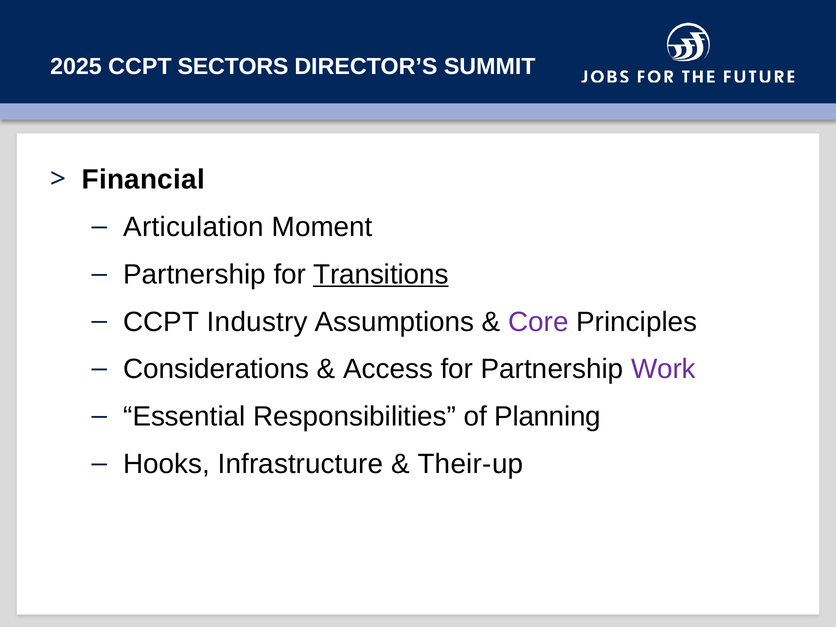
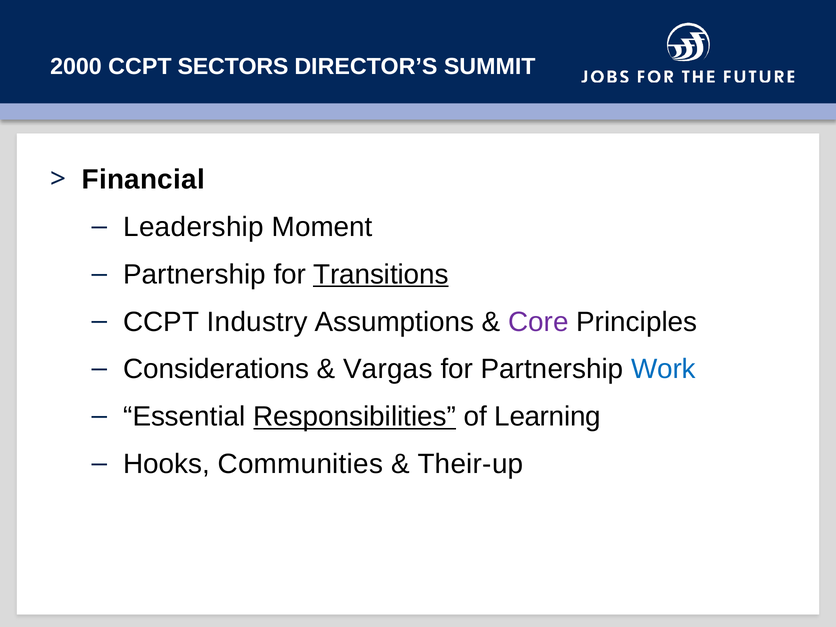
2025: 2025 -> 2000 (76, 66)
Articulation: Articulation -> Leadership (194, 227)
Access: Access -> Vargas (388, 369)
Work colour: purple -> blue (663, 369)
Responsibilities underline: none -> present (355, 417)
Planning: Planning -> Learning (548, 417)
Infrastructure: Infrastructure -> Communities (300, 464)
